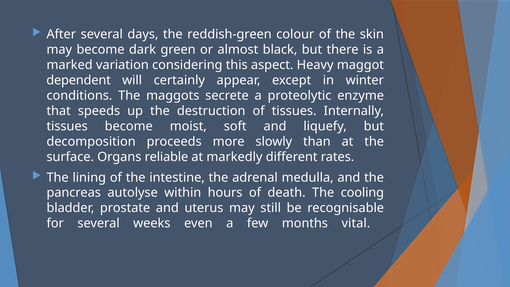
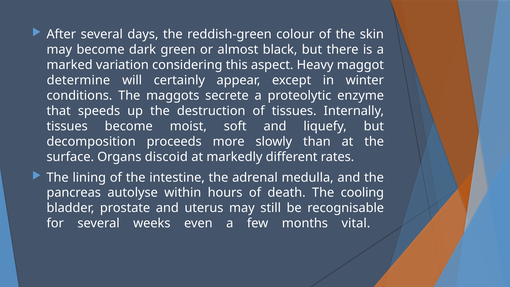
dependent: dependent -> determine (78, 80)
reliable: reliable -> discoid (166, 157)
